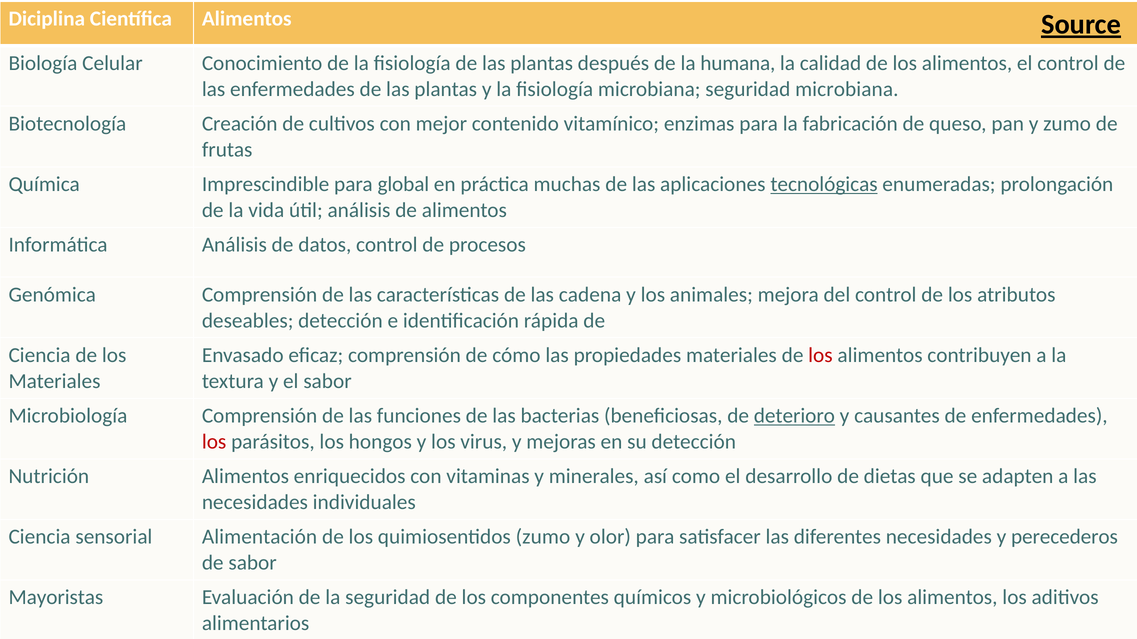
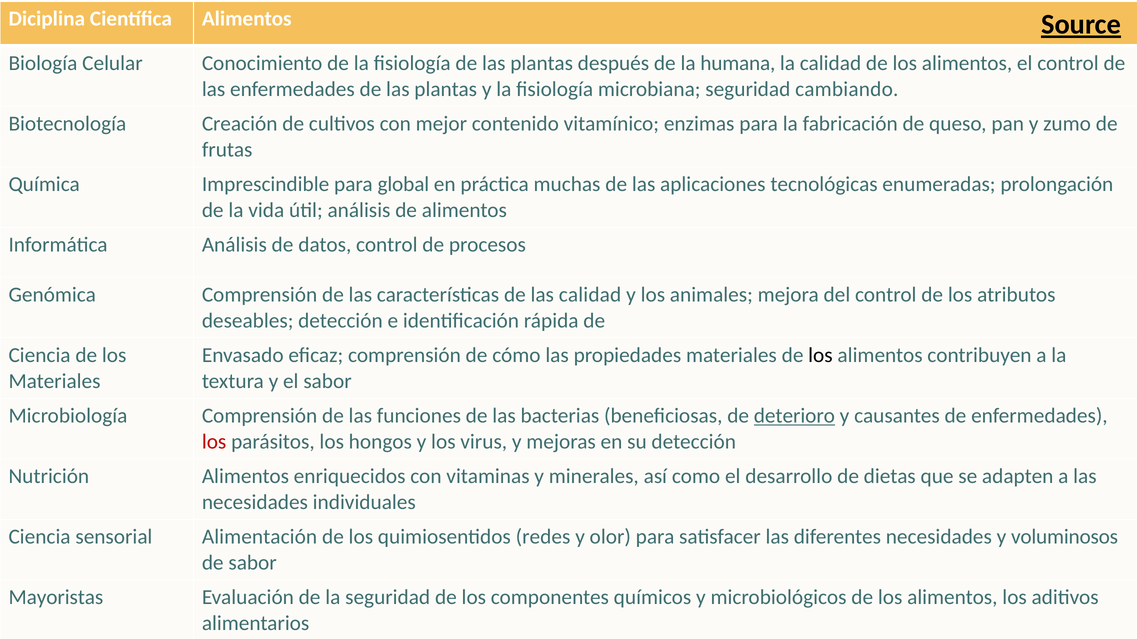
seguridad microbiana: microbiana -> cambiando (847, 89)
tecnológicas underline: present -> none (824, 184)
las cadena: cadena -> calidad (590, 295)
los colour: red -> black (820, 356)
quimiosentidos zumo: zumo -> redes (543, 537)
perecederos: perecederos -> voluminosos (1065, 537)
